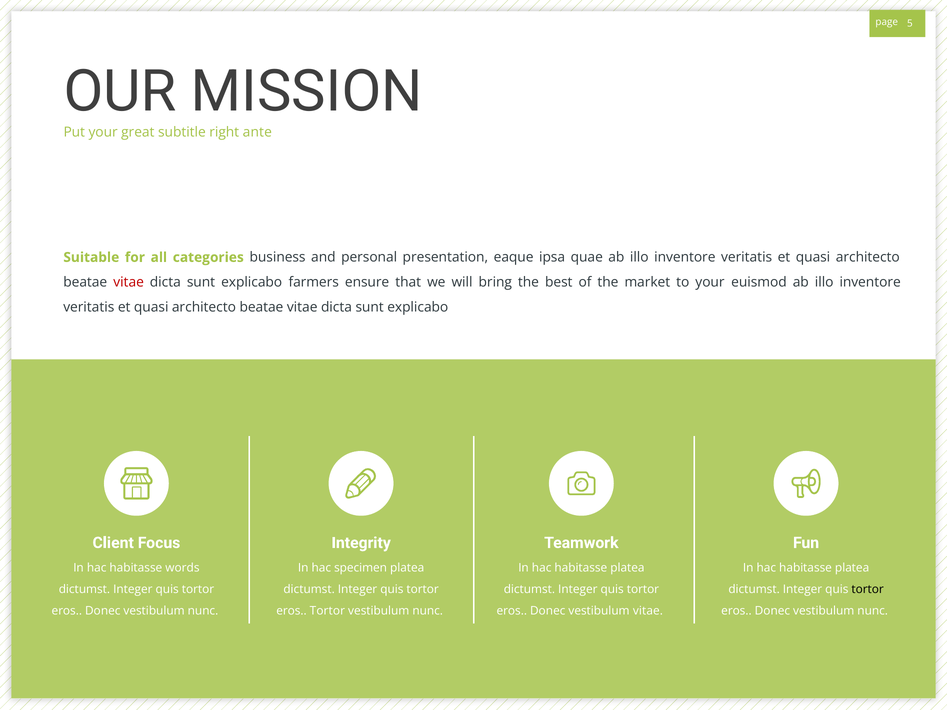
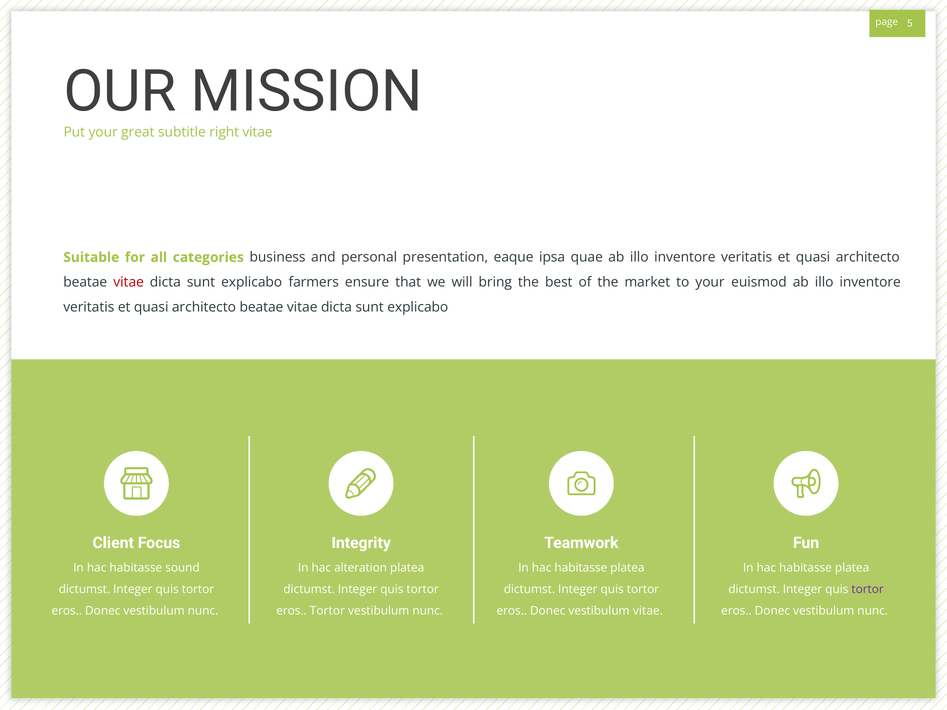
right ante: ante -> vitae (257, 132)
words: words -> sound (182, 568)
specimen: specimen -> alteration (361, 568)
tortor colour: black -> purple (868, 589)
